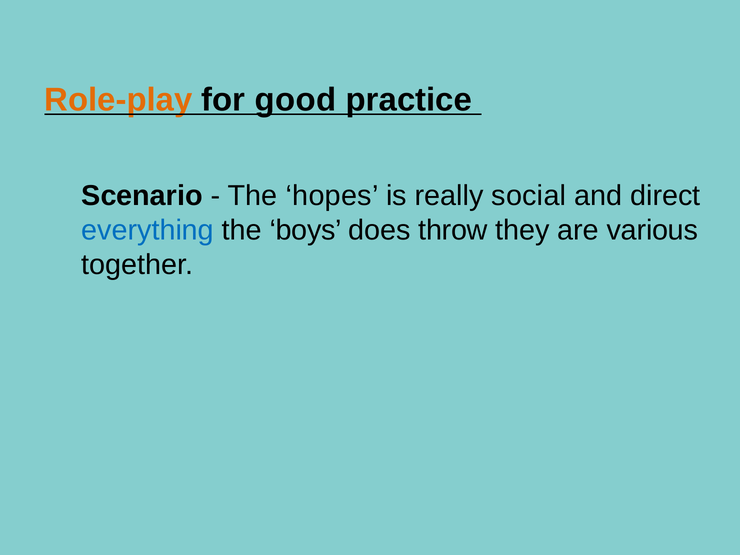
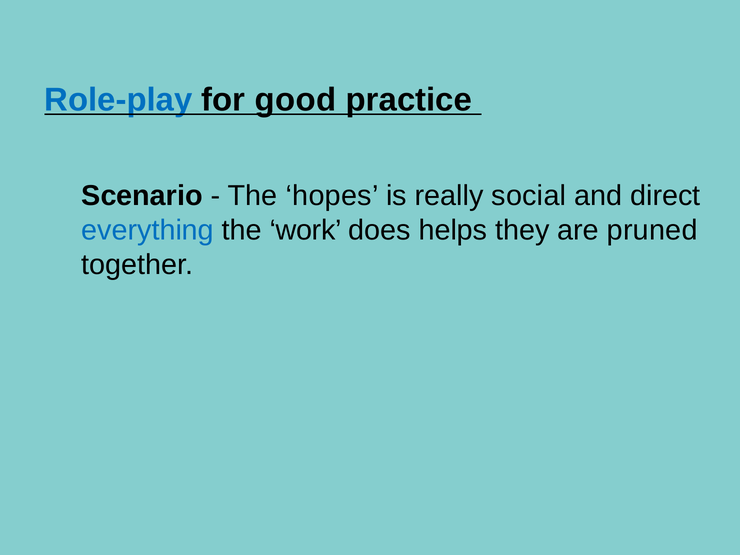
Role-play colour: orange -> blue (118, 100)
boys: boys -> work (306, 230)
throw: throw -> helps (453, 230)
various: various -> pruned (652, 230)
